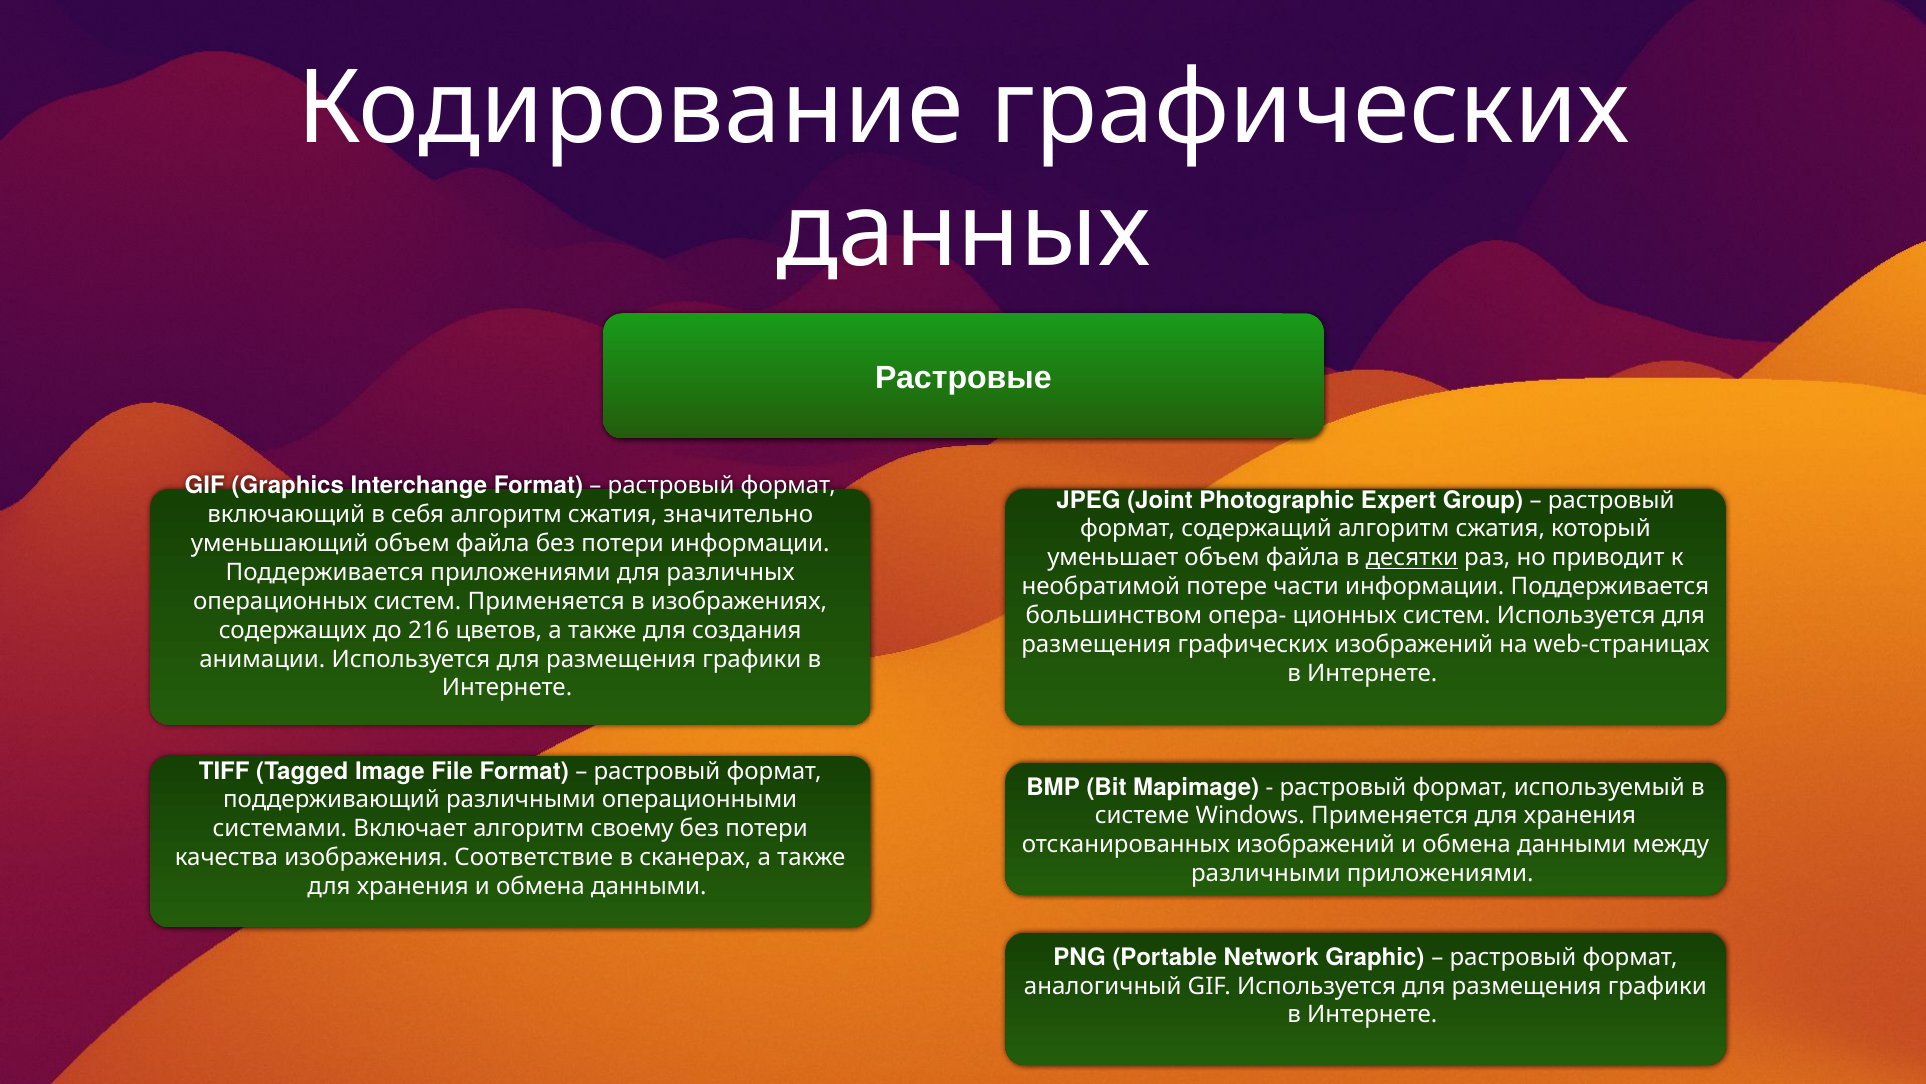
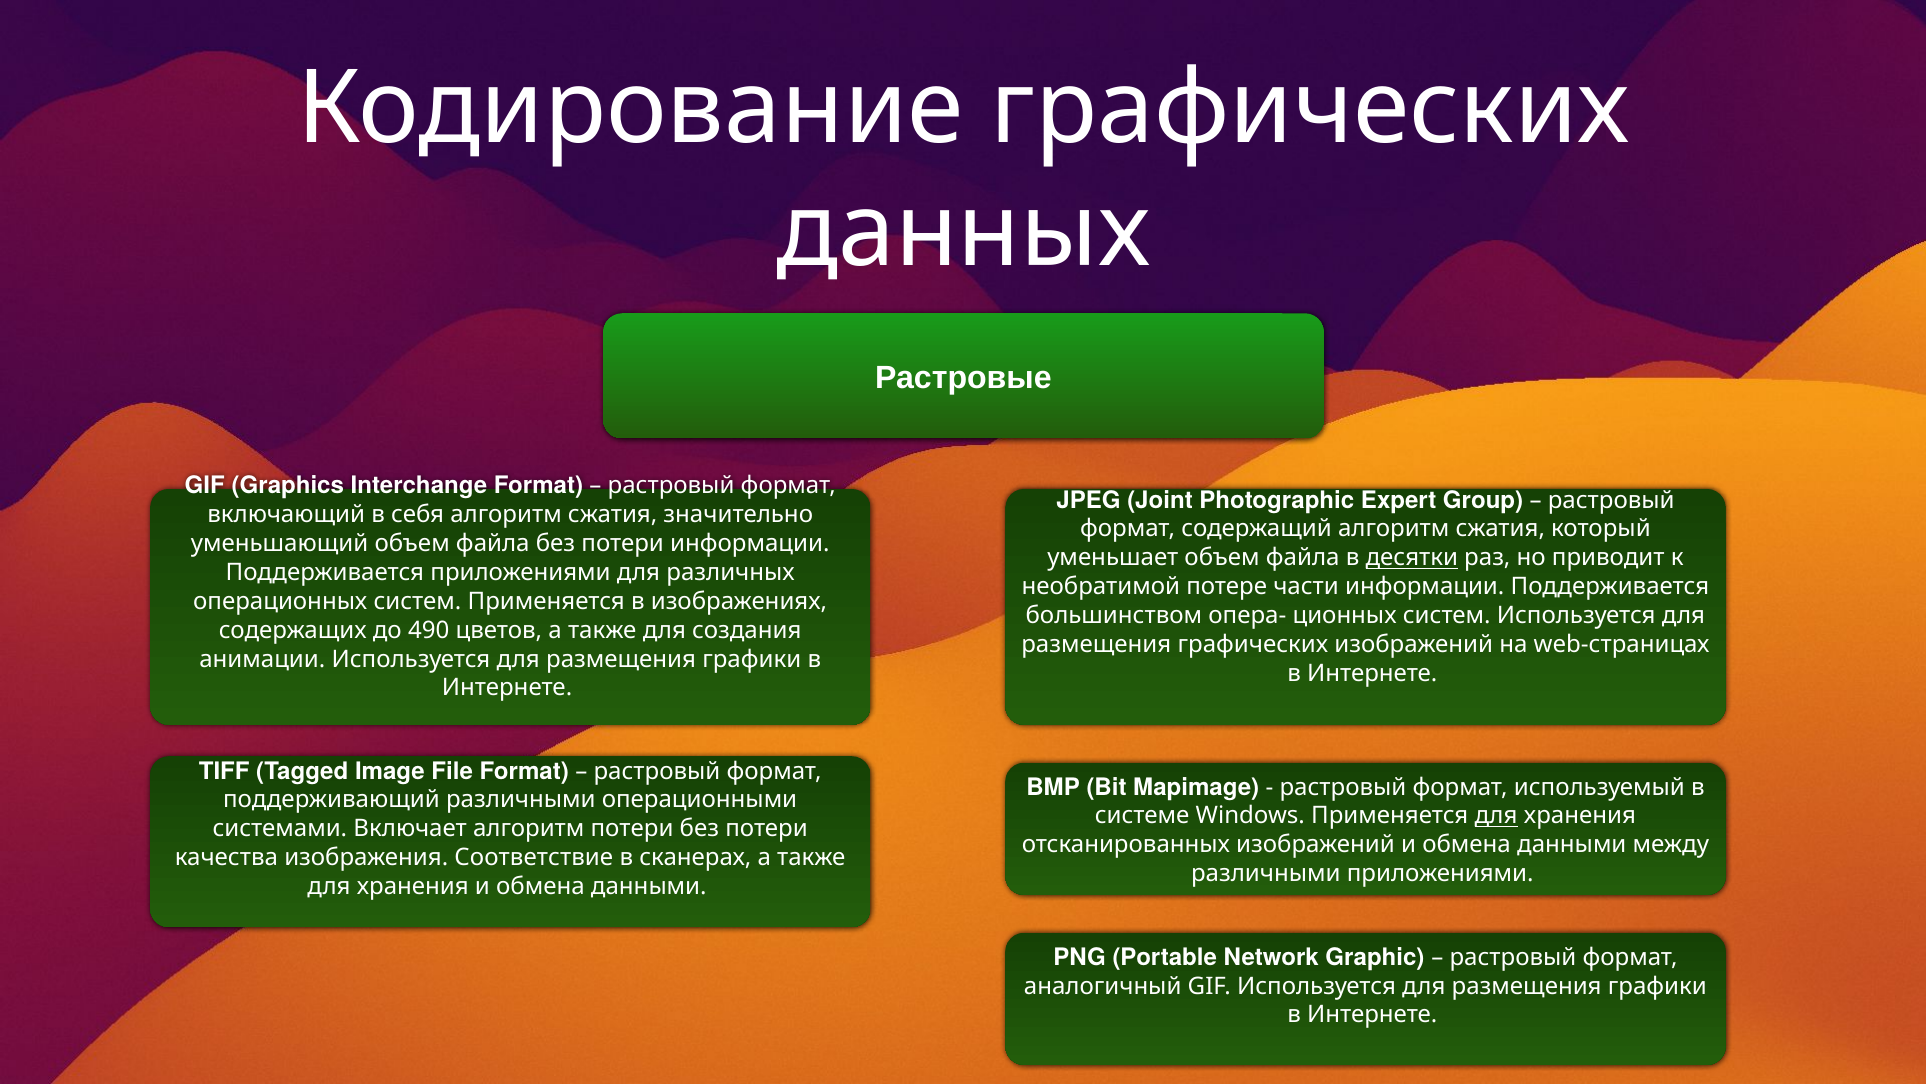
216: 216 -> 490 (429, 630)
для underline: none -> present (1496, 816)
алгоритм своему: своему -> потери (632, 828)
